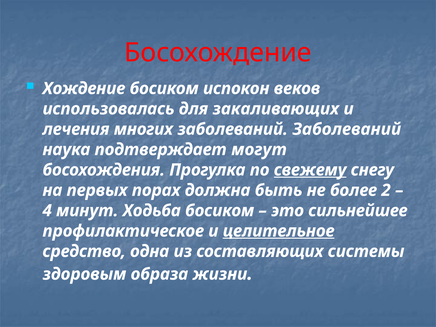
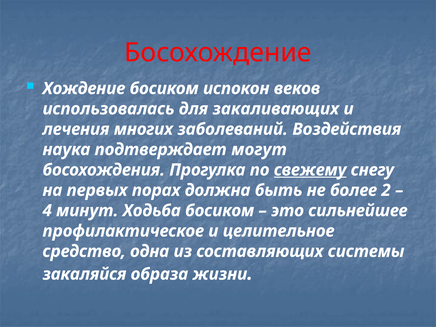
заболеваний Заболеваний: Заболеваний -> Воздействия (347, 129)
целительное underline: present -> none (279, 231)
здоровым: здоровым -> закаляйся (84, 274)
